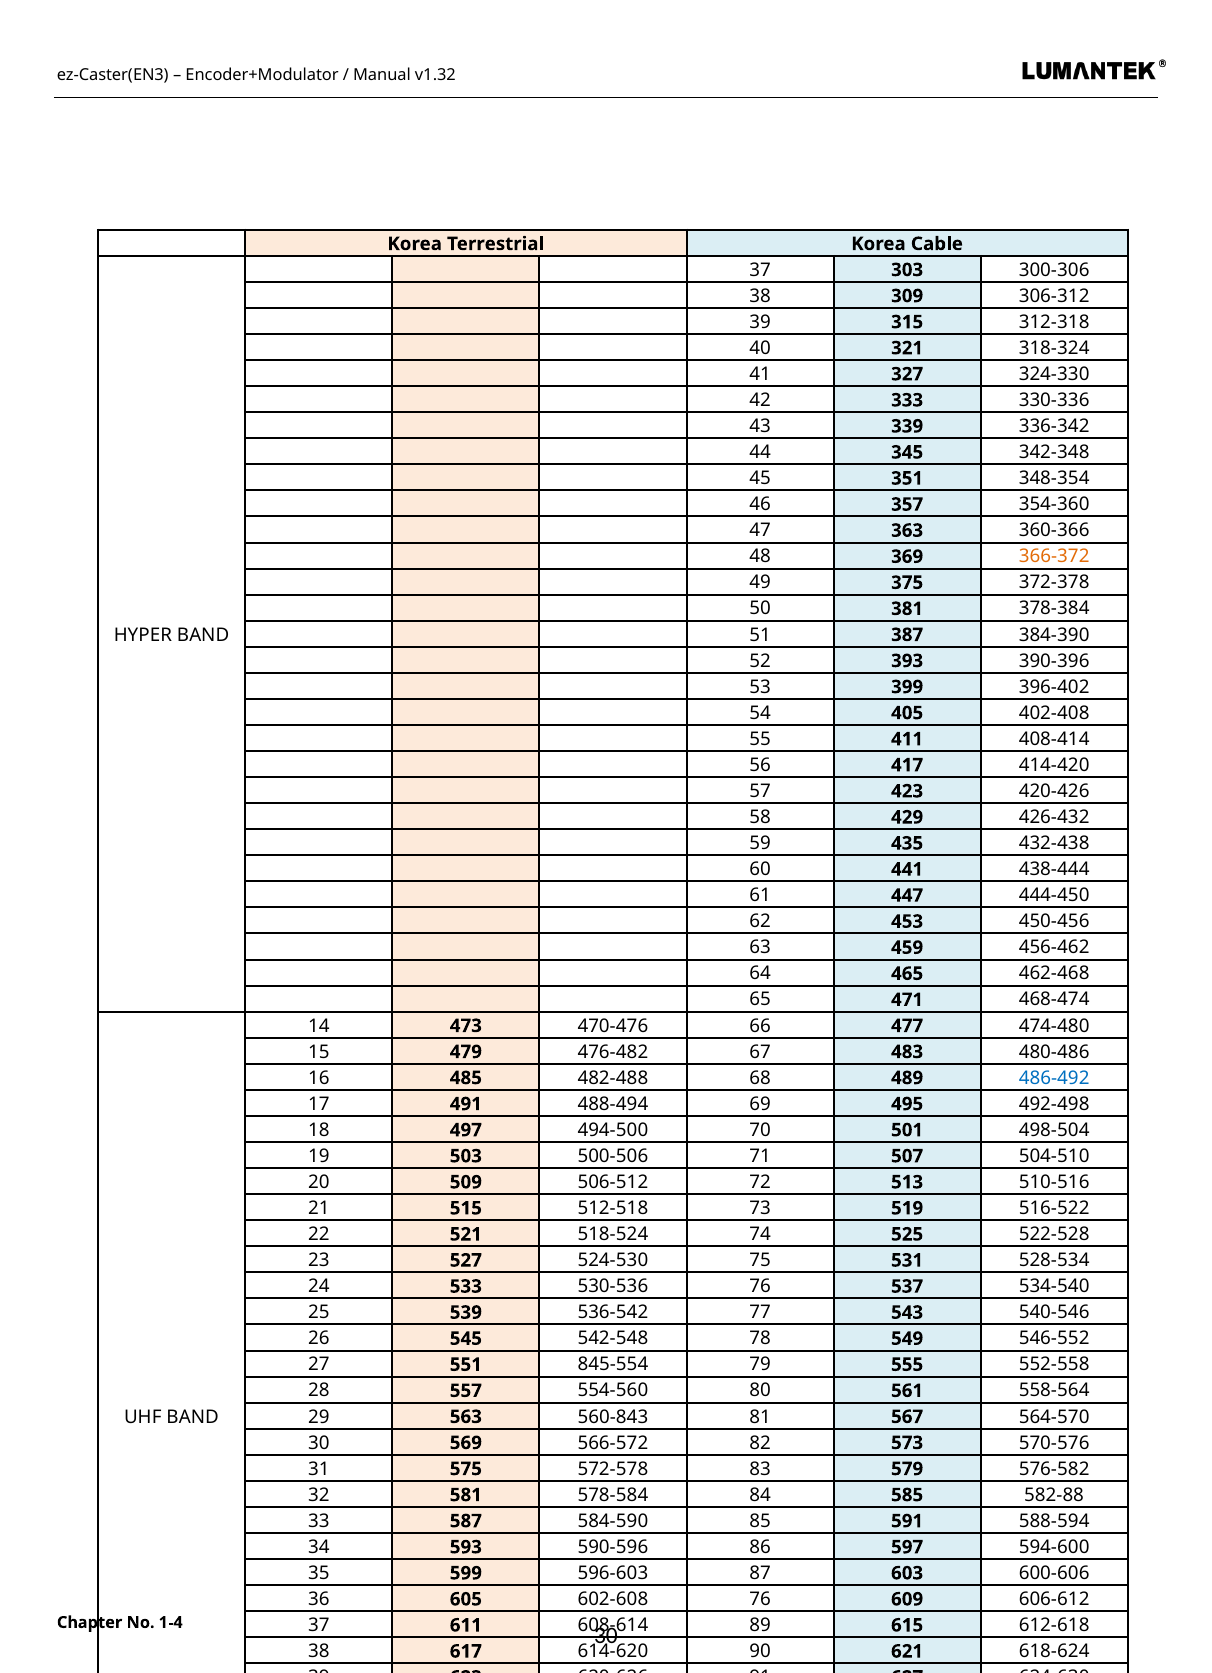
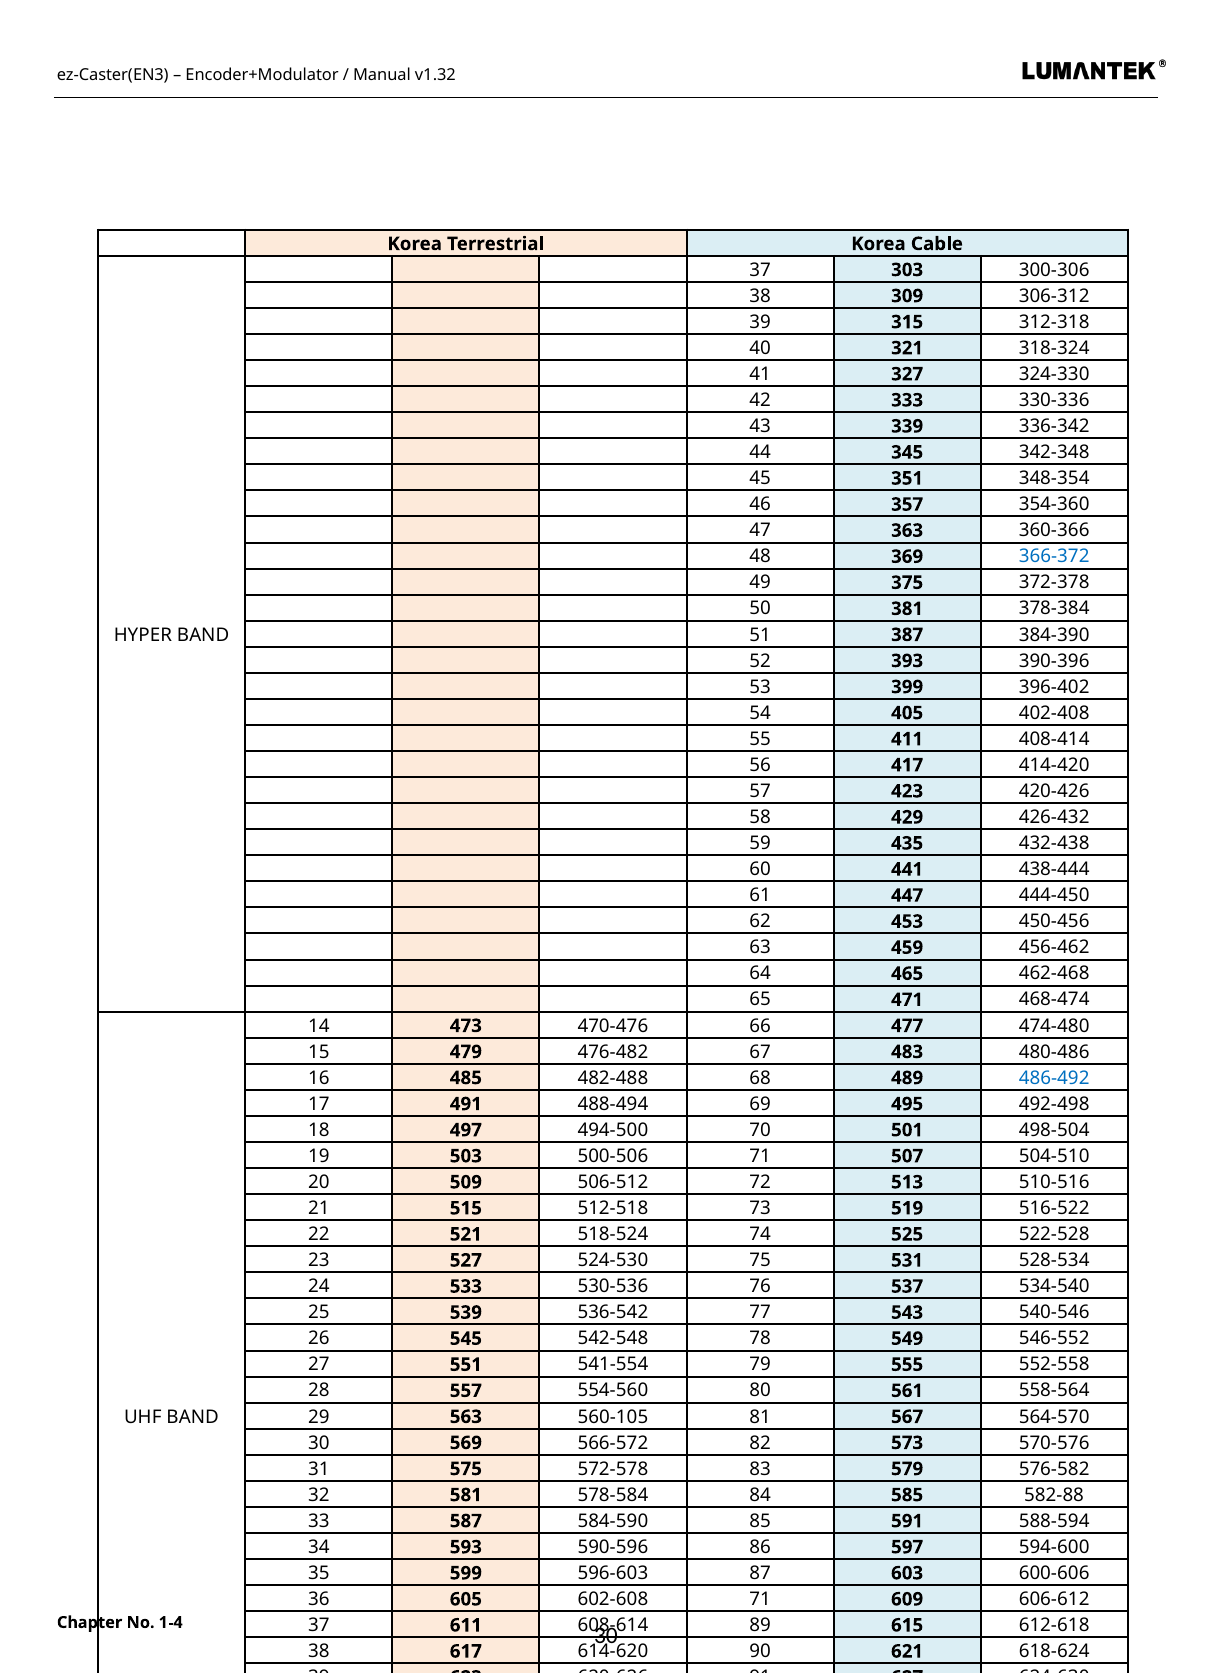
366-372 colour: orange -> blue (1054, 556)
845-554: 845-554 -> 541-554 (613, 1364)
560-843: 560-843 -> 560-105 (613, 1416)
602-608 76: 76 -> 71 (760, 1599)
